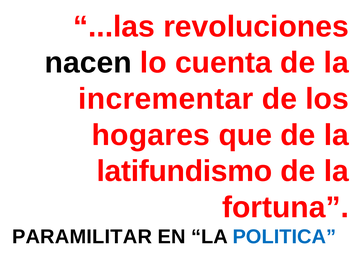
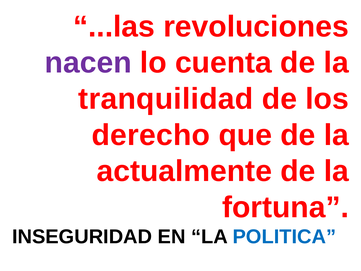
nacen colour: black -> purple (88, 63)
incrementar: incrementar -> tranquilidad (166, 99)
hogares: hogares -> derecho (151, 135)
latifundismo: latifundismo -> actualmente (184, 171)
PARAMILITAR: PARAMILITAR -> INSEGURIDAD (82, 237)
